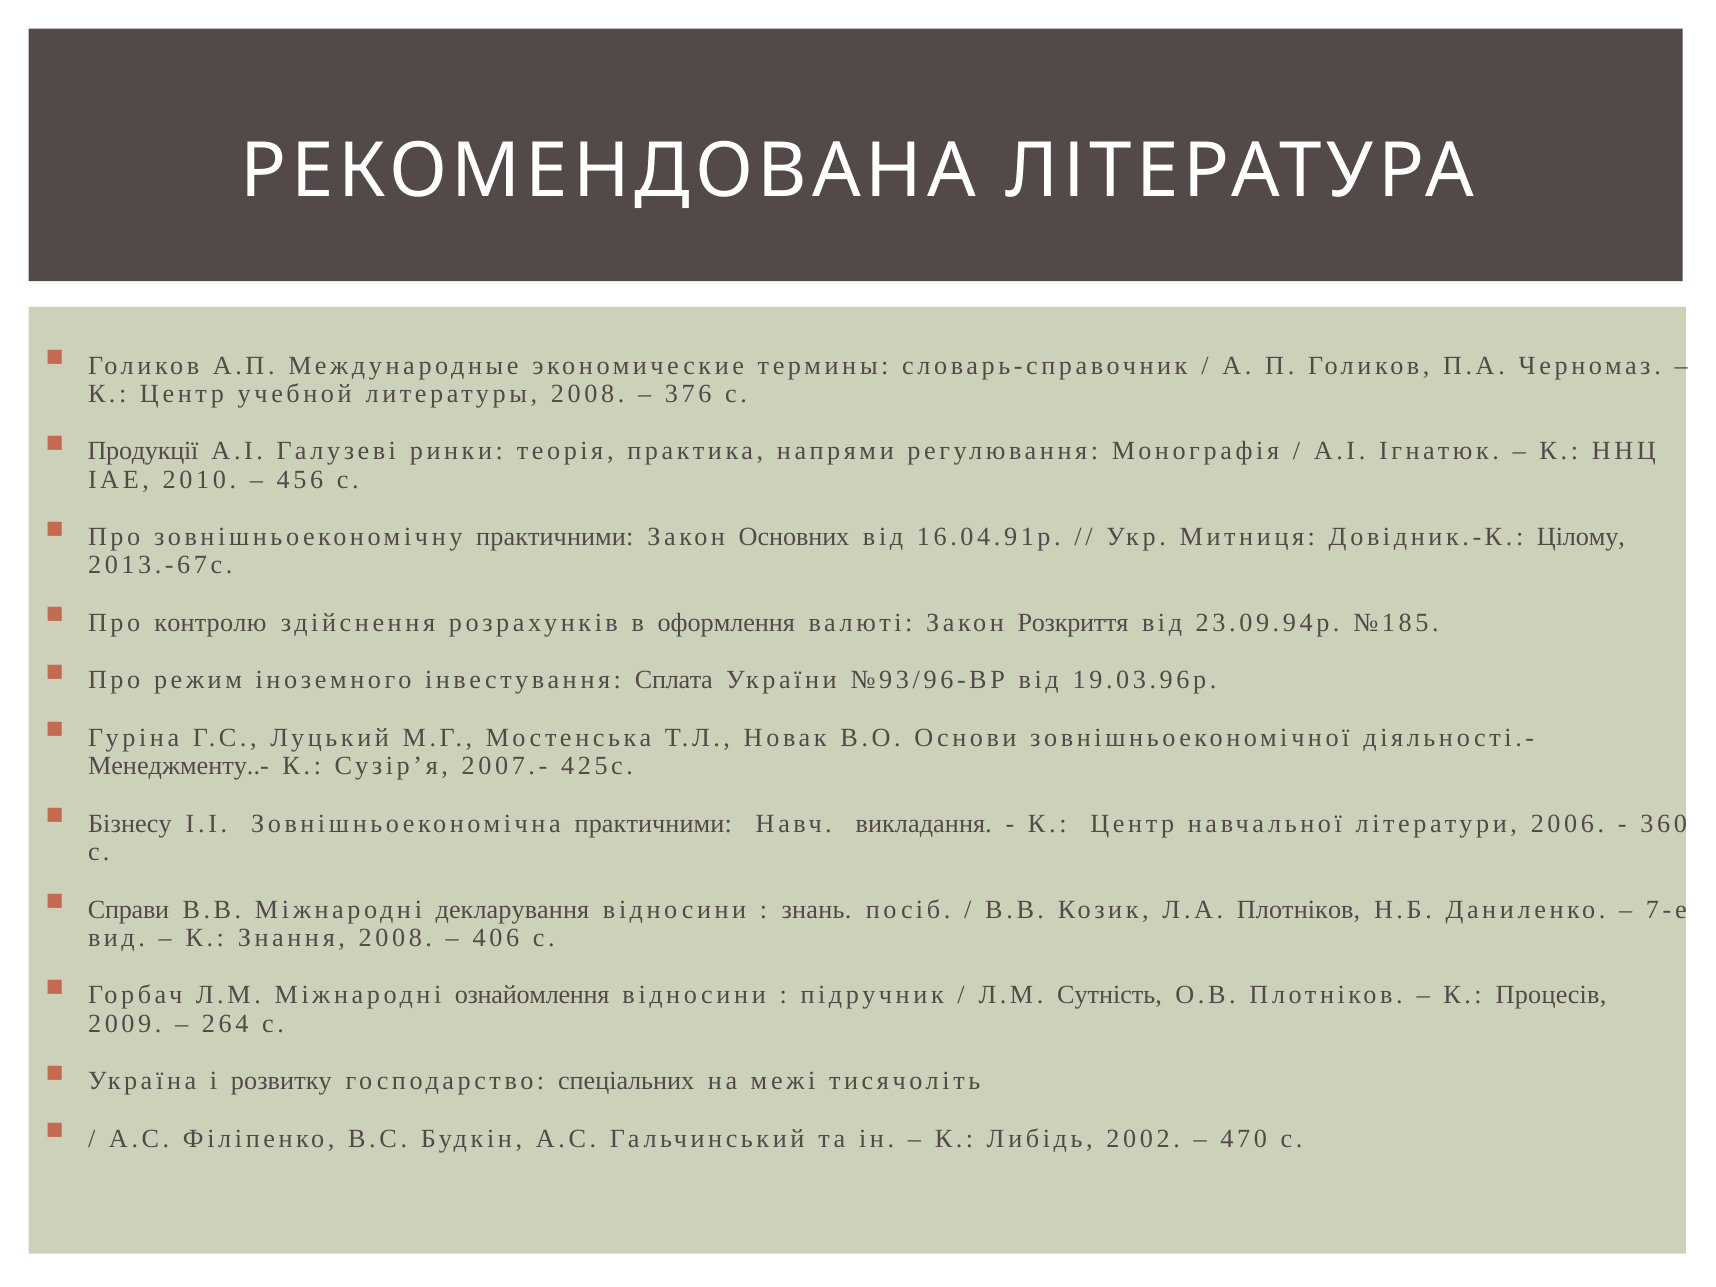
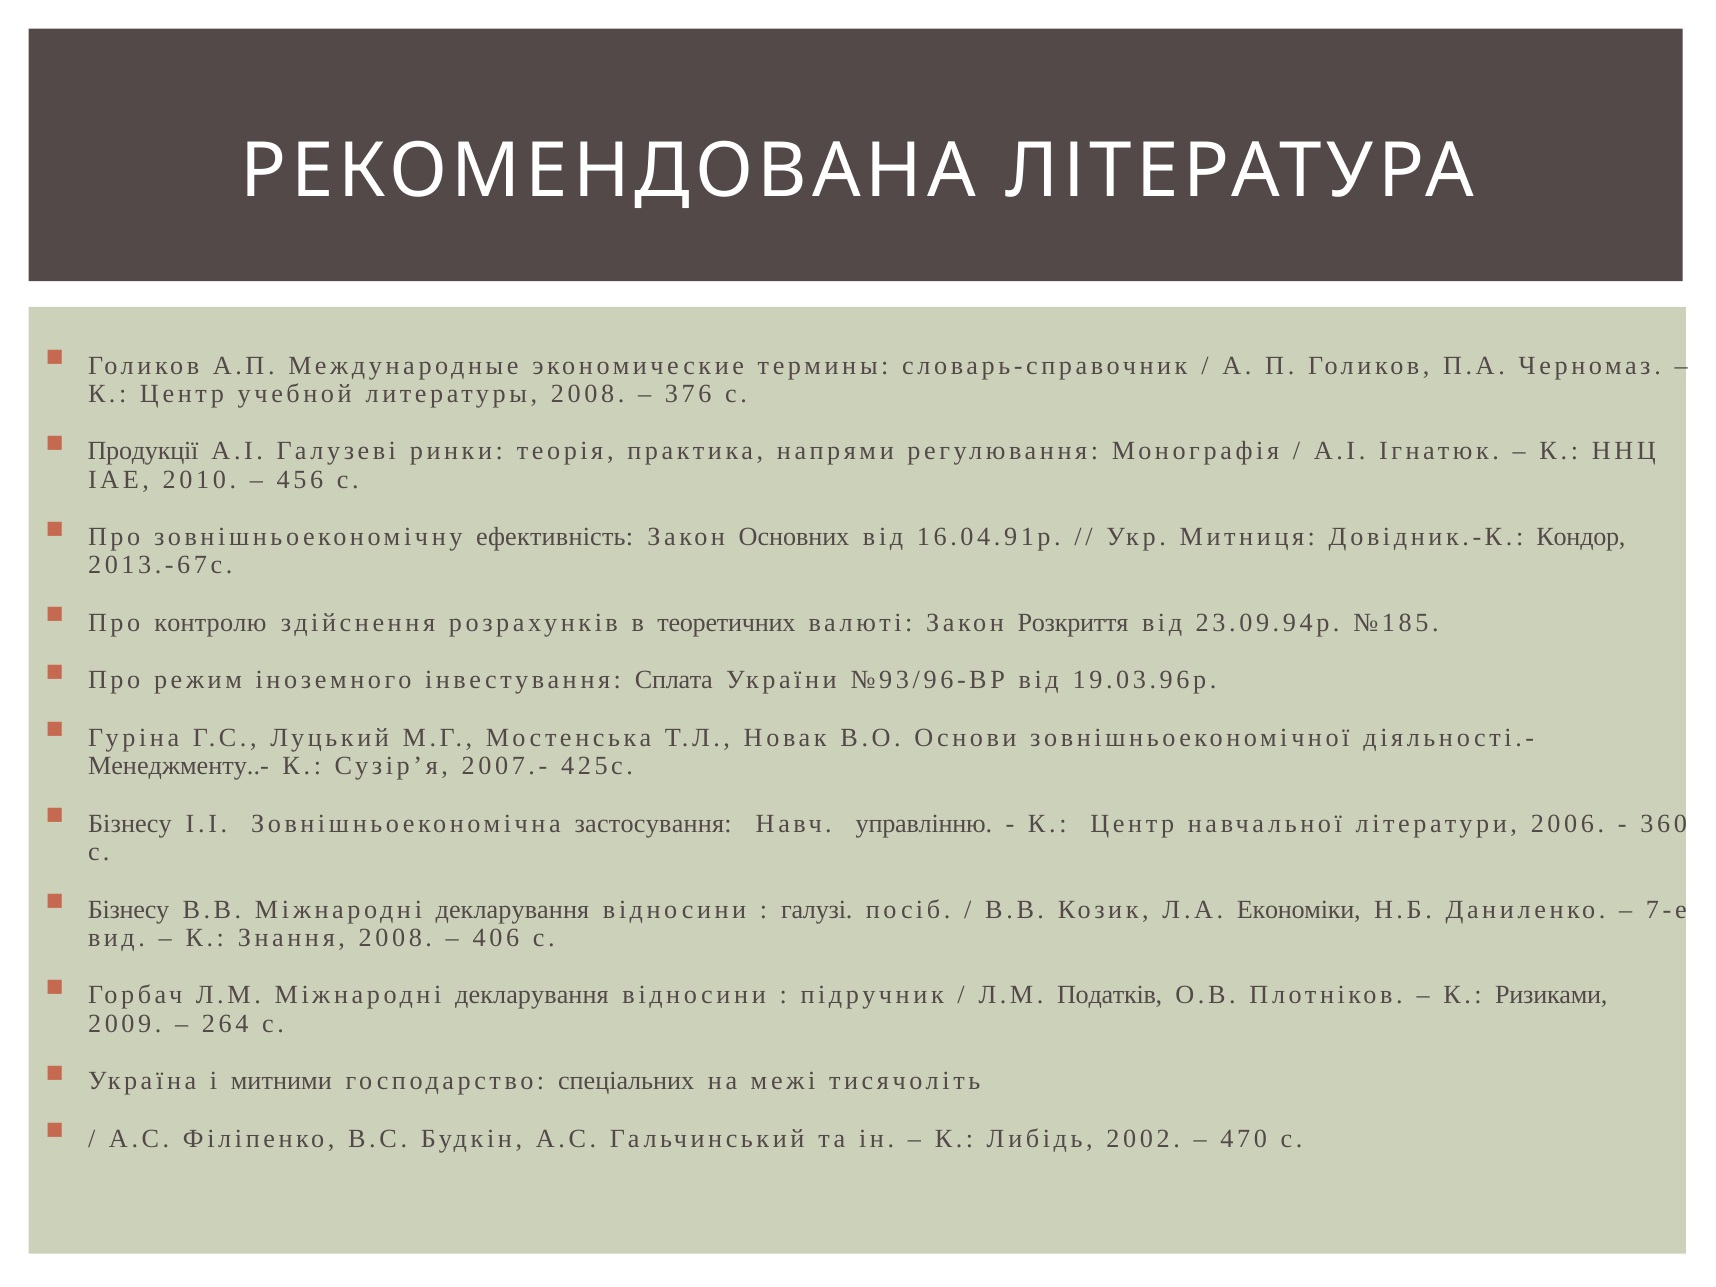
зовнішньоекономічну практичними: практичними -> ефективність (555, 537)
Цілому: Цілому -> Кондор (1581, 537)
оформлення: оформлення -> теоретичних (726, 623)
Зовнішньоекономічна практичними: практичними -> застосування (653, 824)
викладання: викладання -> управлінню (924, 824)
Справи: Справи -> Бізнесу (129, 909)
знань: знань -> галузі (817, 909)
Л.А Плотніков: Плотніков -> Економіки (1299, 909)
Л.М Міжнародні ознайомлення: ознайомлення -> декларування (532, 995)
Сутність: Сутність -> Податків (1110, 995)
Процесів: Процесів -> Ризиками (1551, 995)
розвитку: розвитку -> митними (281, 1081)
